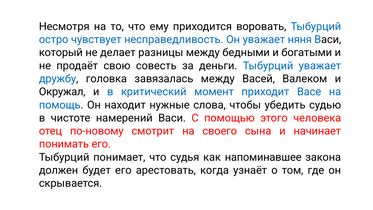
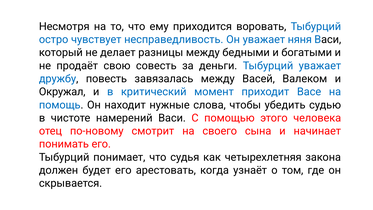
головка: головка -> повесть (106, 79)
напоминавшее: напоминавшее -> четырехлетняя (263, 157)
